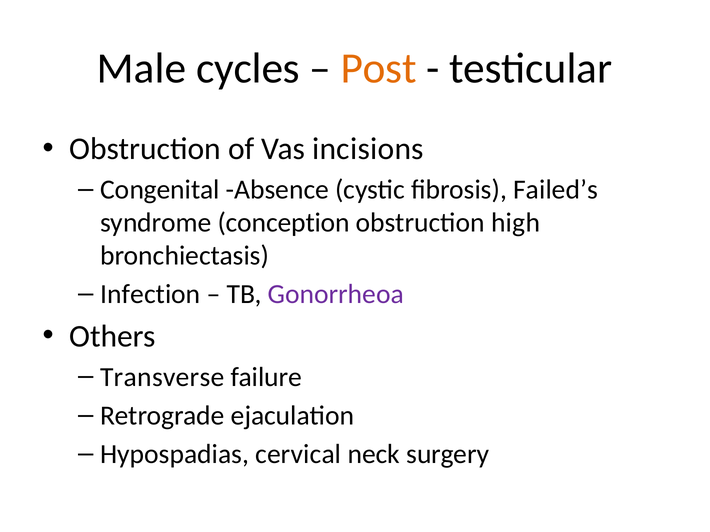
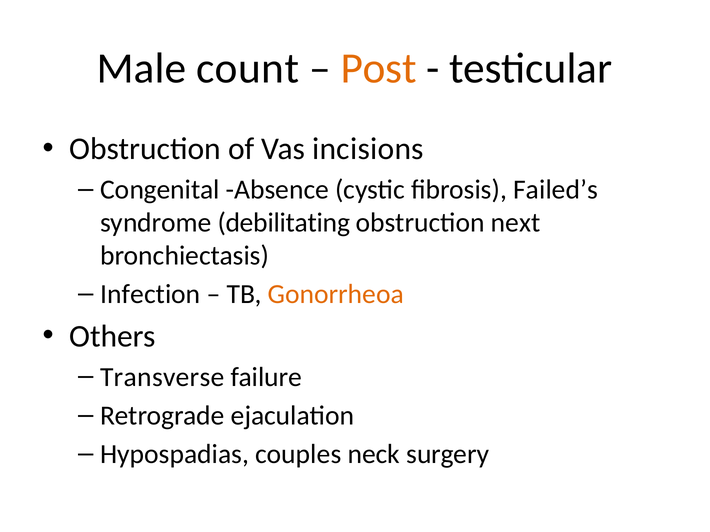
cycles: cycles -> count (248, 69)
conception: conception -> debilitating (284, 223)
high: high -> next (516, 223)
Gonorrheoa colour: purple -> orange (336, 294)
cervical: cervical -> couples (298, 454)
